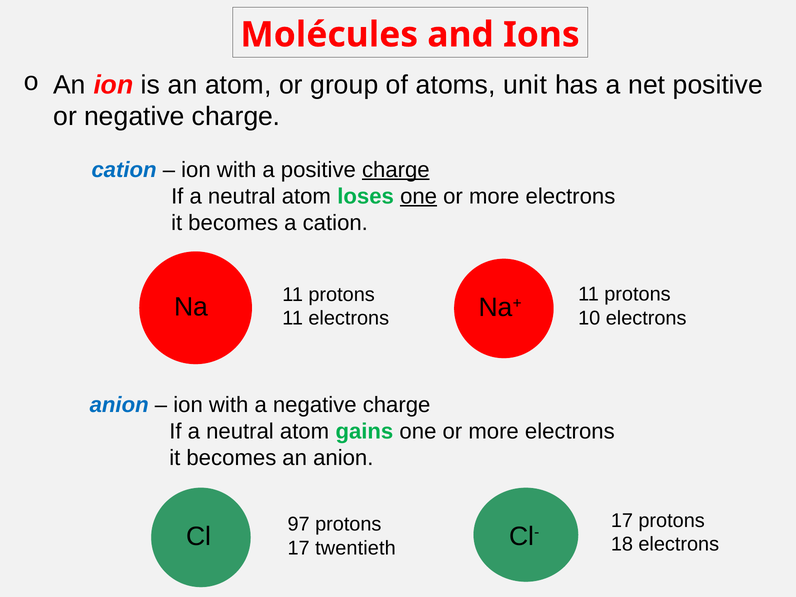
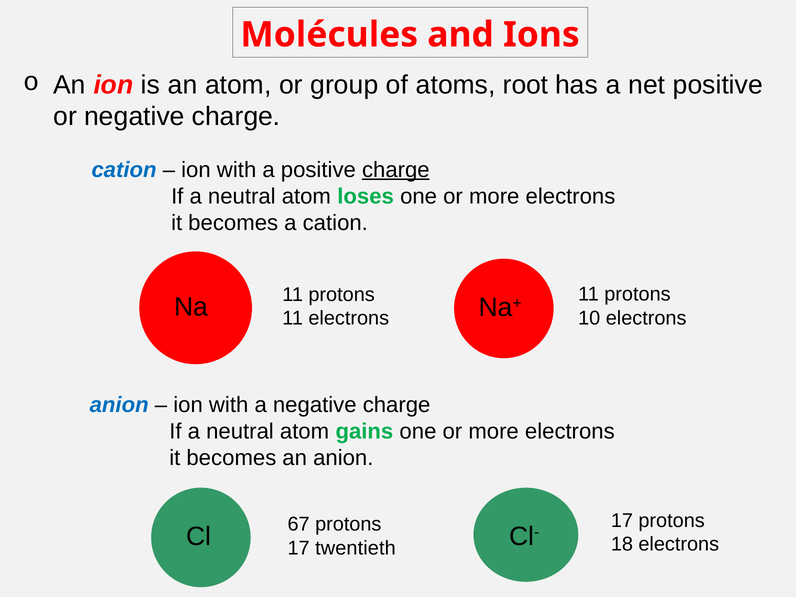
unit: unit -> root (525, 85)
one underline: present -> none (419, 196)
97: 97 -> 67 (299, 524)
